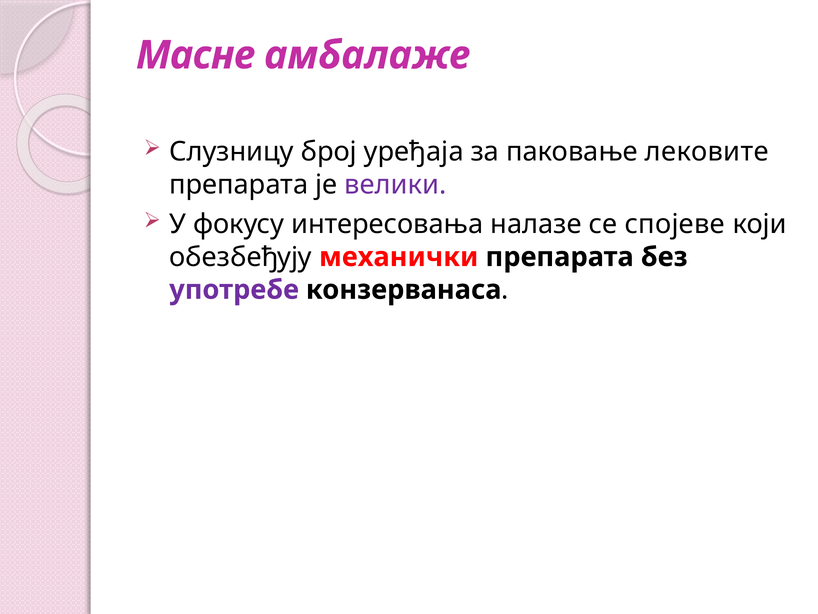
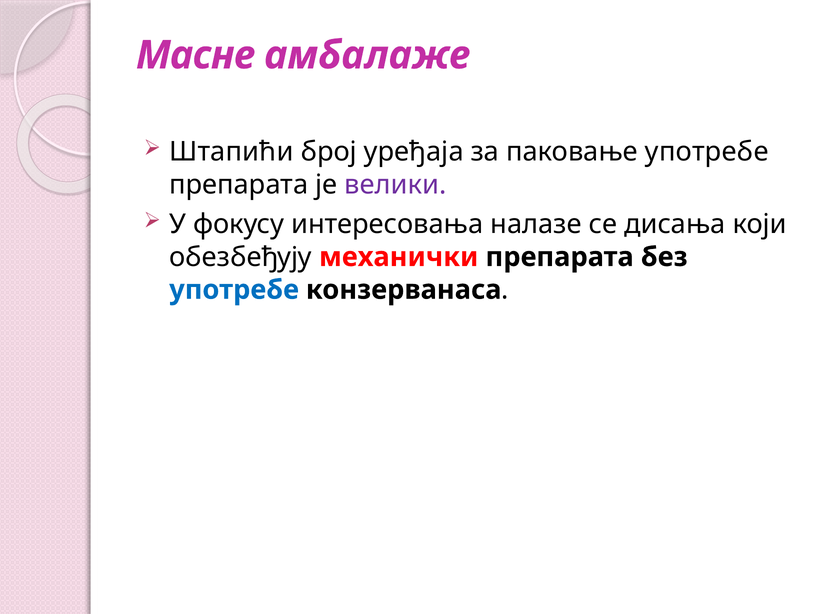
Слузницу: Слузницу -> Штапићи (231, 152)
паковање лековите: лековите -> употребе (707, 152)
спојеве: спојеве -> дисања (675, 224)
употребе colour: purple -> blue (234, 290)
